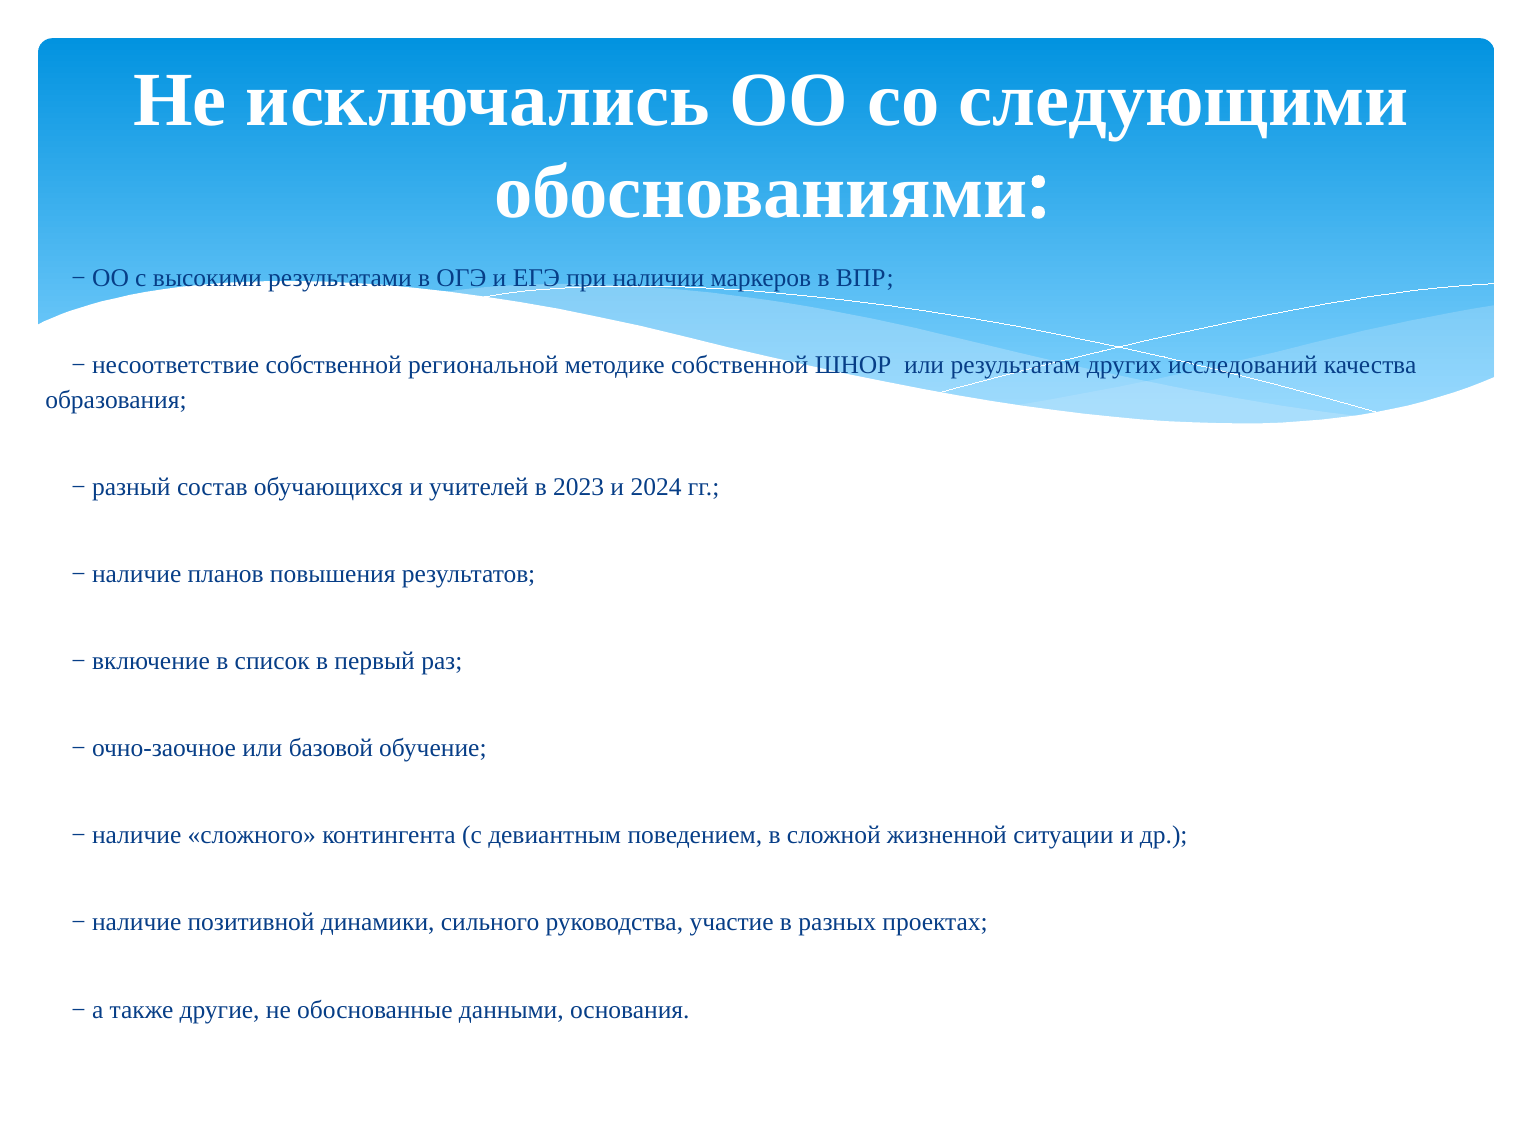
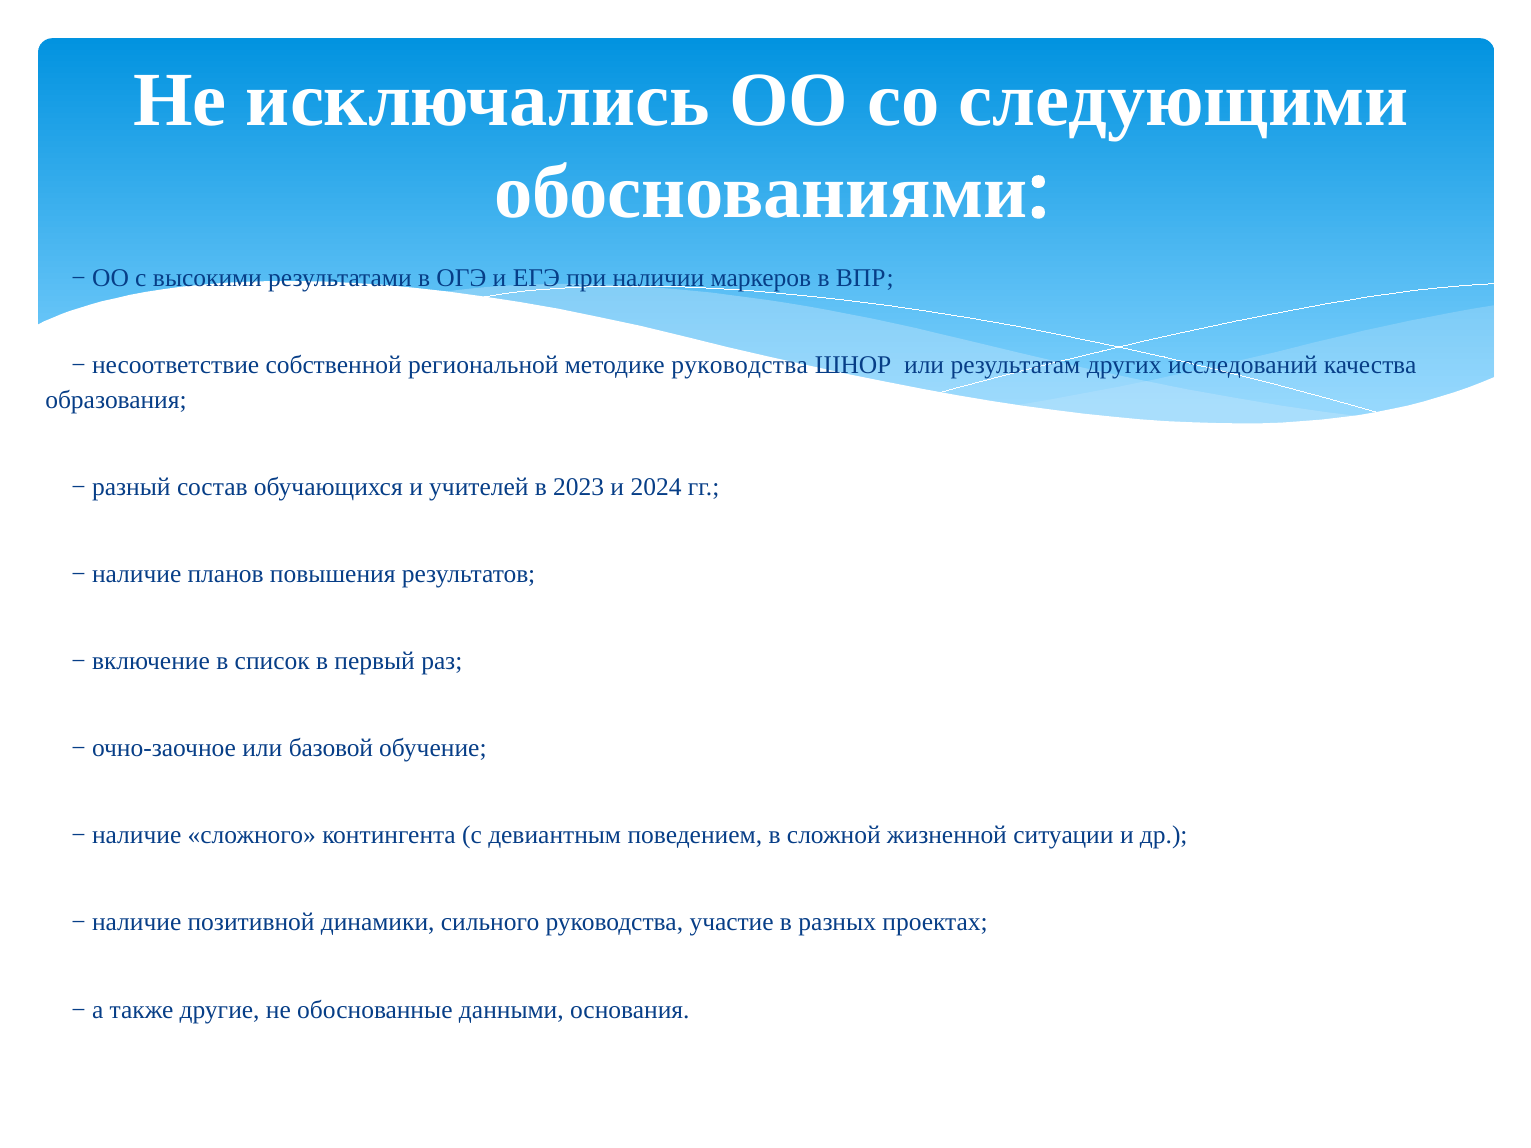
методике собственной: собственной -> руководства (740, 365)
